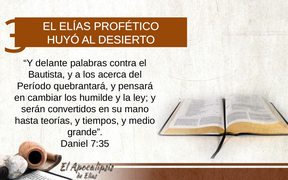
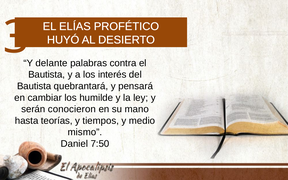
acerca: acerca -> interés (112, 75)
Período: Período -> Bautista (34, 86)
convertidos: convertidos -> conocieron (72, 109)
grande: grande -> mismo (85, 132)
7:35: 7:35 -> 7:50 (100, 144)
